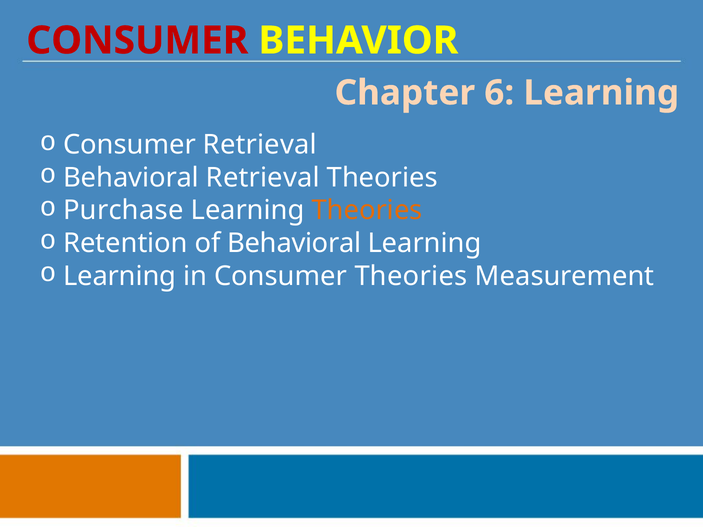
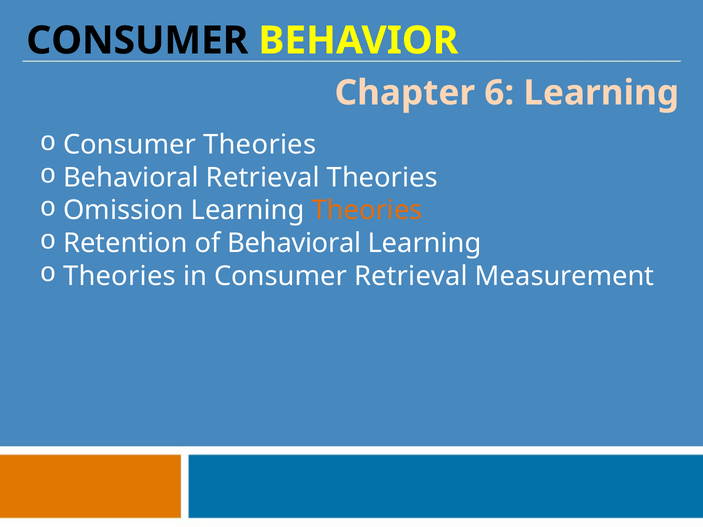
CONSUMER colour: red -> black (137, 41)
Consumer Retrieval: Retrieval -> Theories (260, 145)
Purchase: Purchase -> Omission (123, 211)
Learning: Learning -> Theories (120, 276)
Consumer Theories: Theories -> Retrieval (411, 276)
